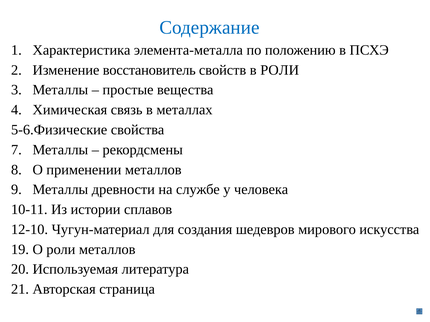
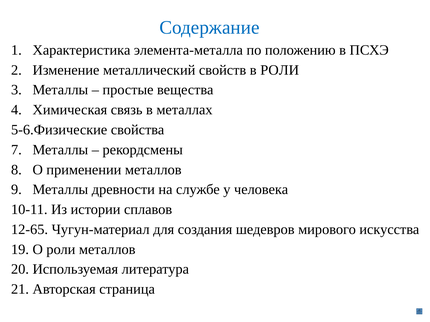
восстановитель: восстановитель -> металлический (149, 70)
12-10: 12-10 -> 12-65 (30, 230)
